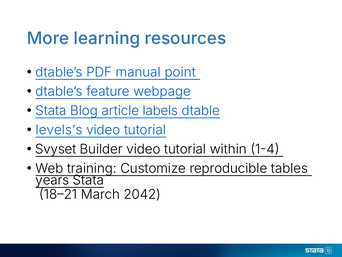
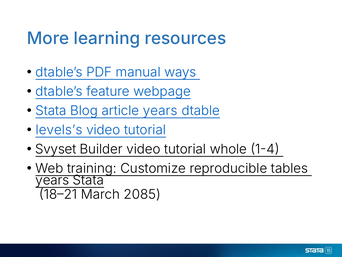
point: point -> ways (180, 72)
article labels: labels -> years (160, 111)
within: within -> whole (228, 149)
2042: 2042 -> 2085 (142, 194)
